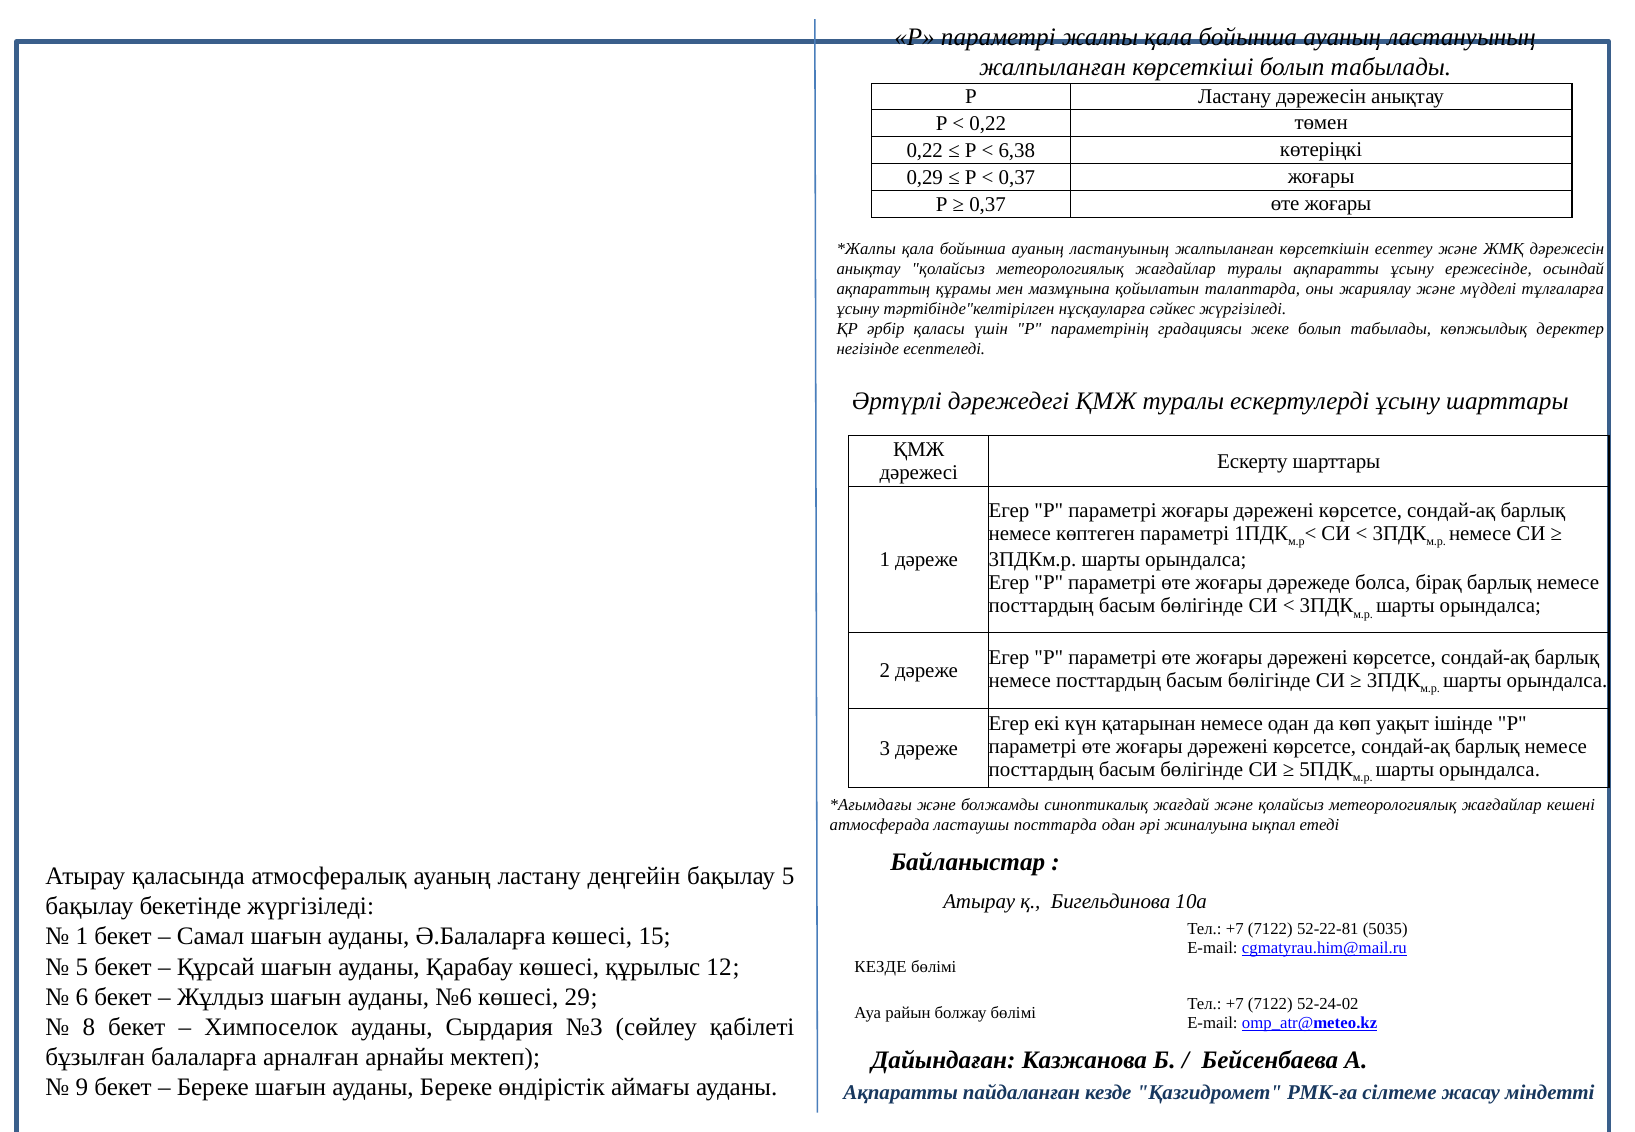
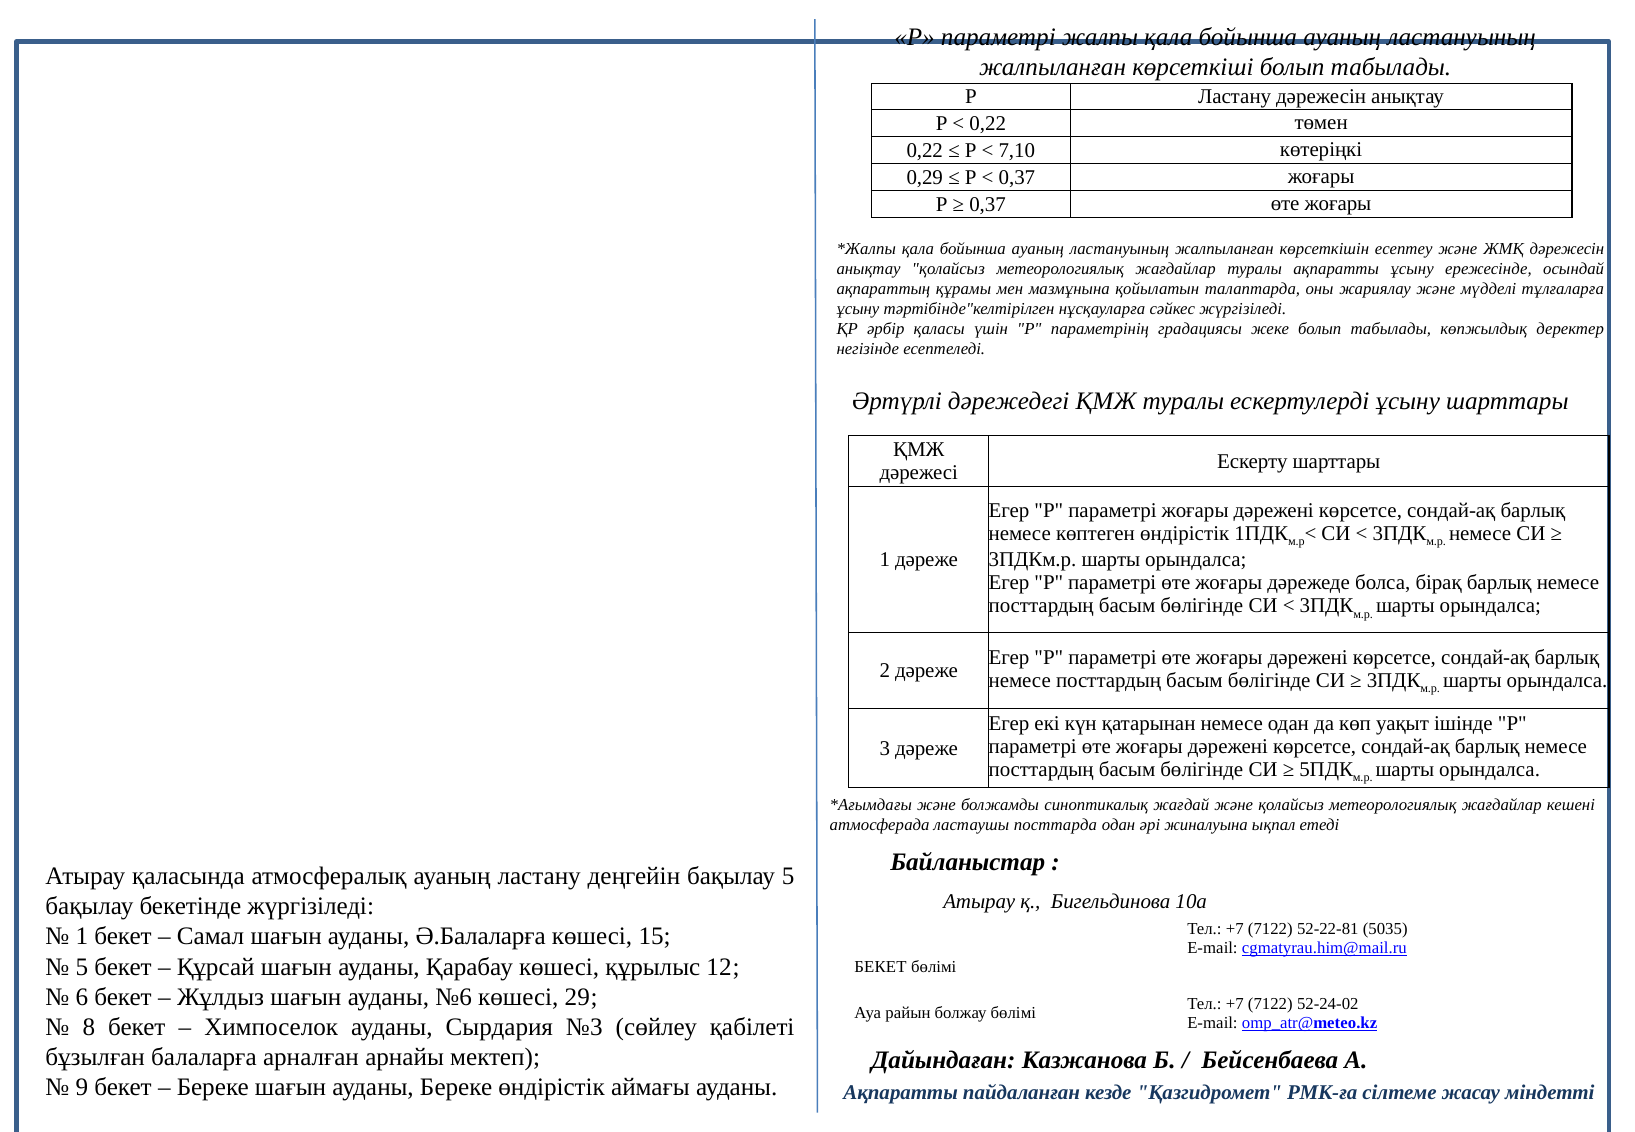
6,38: 6,38 -> 7,10 (1017, 150)
көптеген параметрі: параметрі -> өндірістік (1185, 533)
КЕЗДЕ: КЕЗДЕ -> БЕКЕТ (881, 966)
